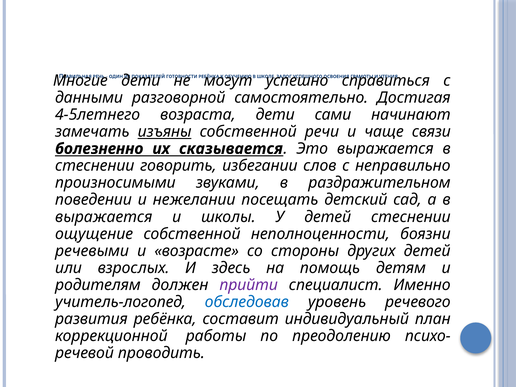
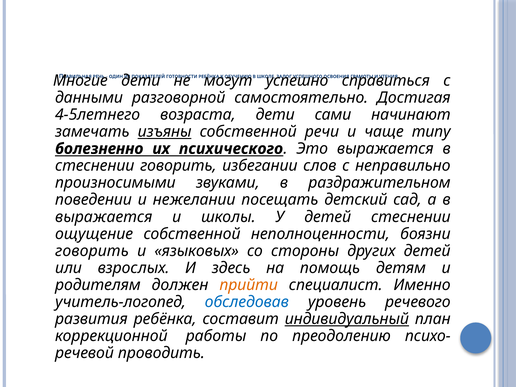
связи: связи -> типу (431, 132)
сказывается: сказывается -> психического (231, 149)
речевыми: речевыми -> говорить (92, 251)
возрасте: возрасте -> языковых (197, 251)
прийти colour: purple -> orange (249, 285)
индивидуальный underline: none -> present (347, 319)
